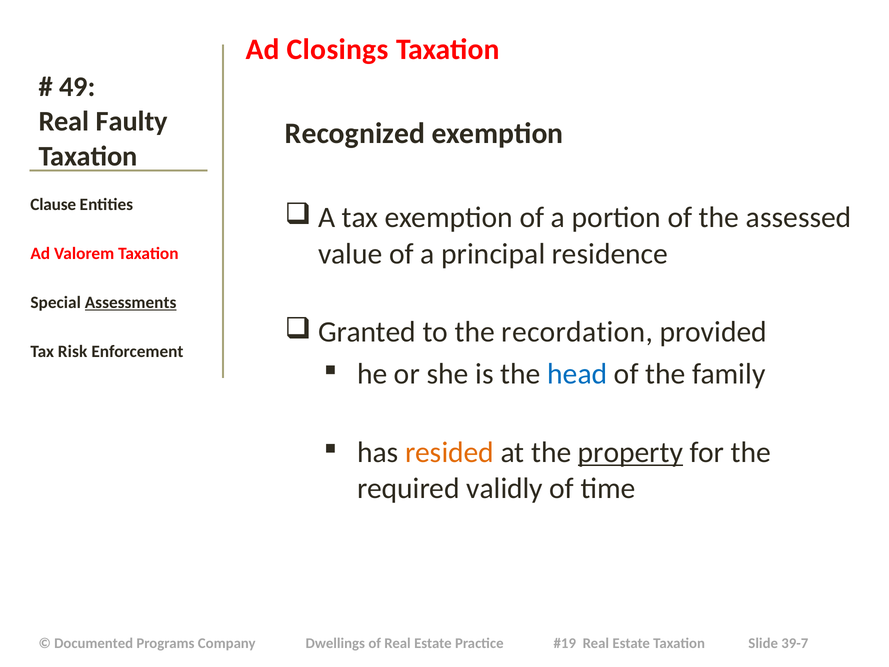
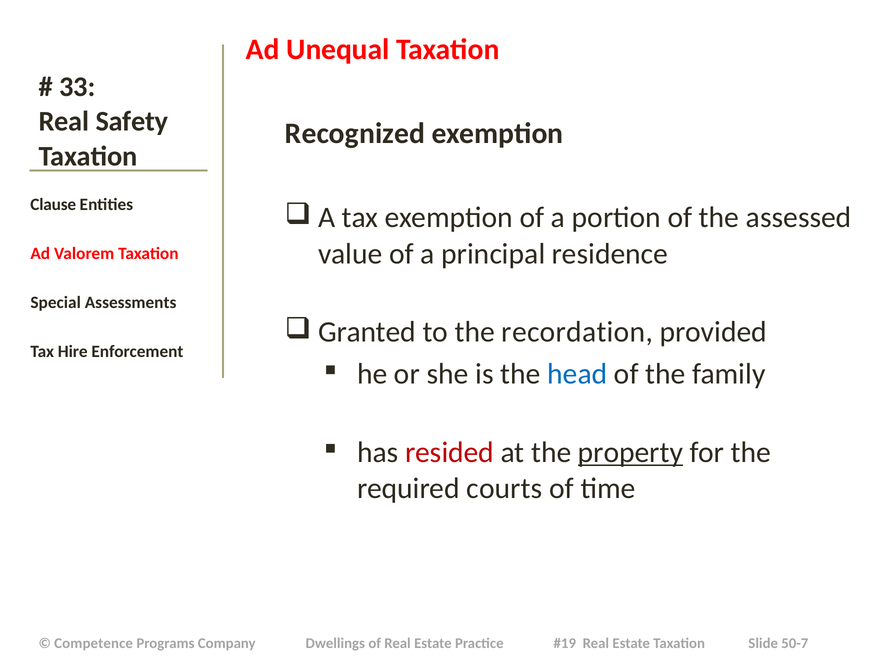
Closings: Closings -> Unequal (338, 49)
49: 49 -> 33 (77, 87)
Faulty: Faulty -> Safety (132, 121)
Assessments underline: present -> none (131, 302)
Risk: Risk -> Hire (73, 351)
resided colour: orange -> red (450, 452)
validly: validly -> courts (504, 488)
Documented: Documented -> Competence (94, 643)
39-7: 39-7 -> 50-7 (795, 643)
